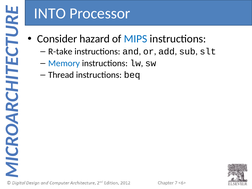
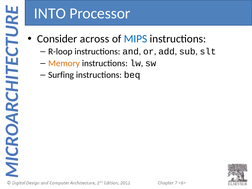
hazard: hazard -> across (95, 39)
R-take: R-take -> R-loop (60, 52)
Memory colour: blue -> orange (64, 63)
Thread: Thread -> Surfing (61, 75)
